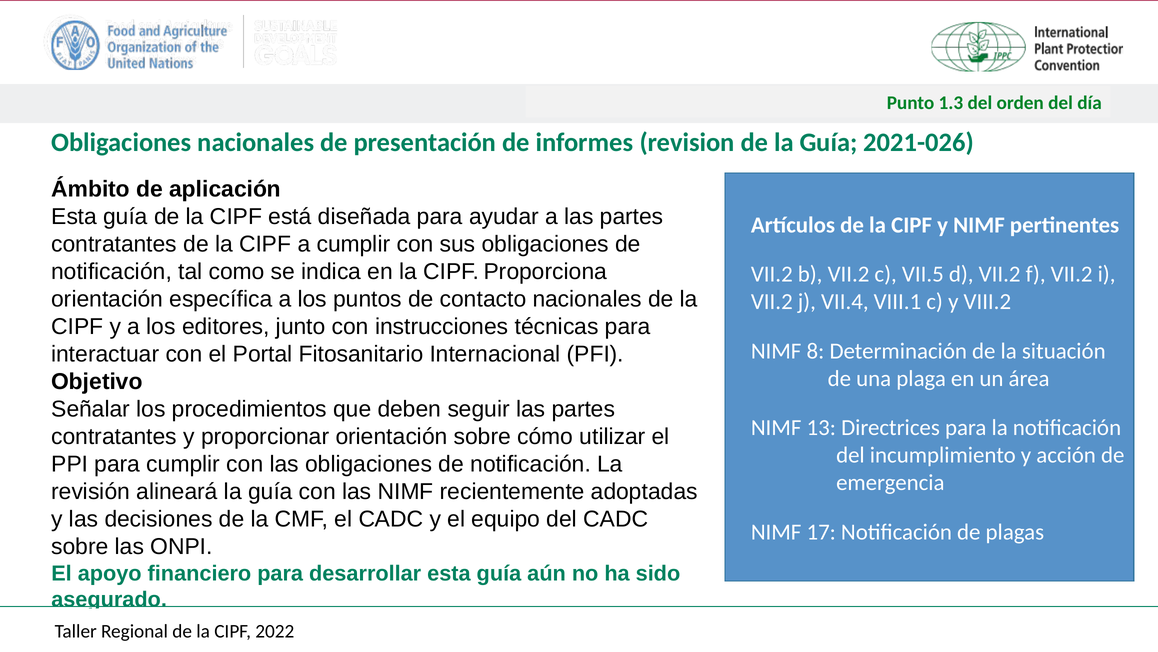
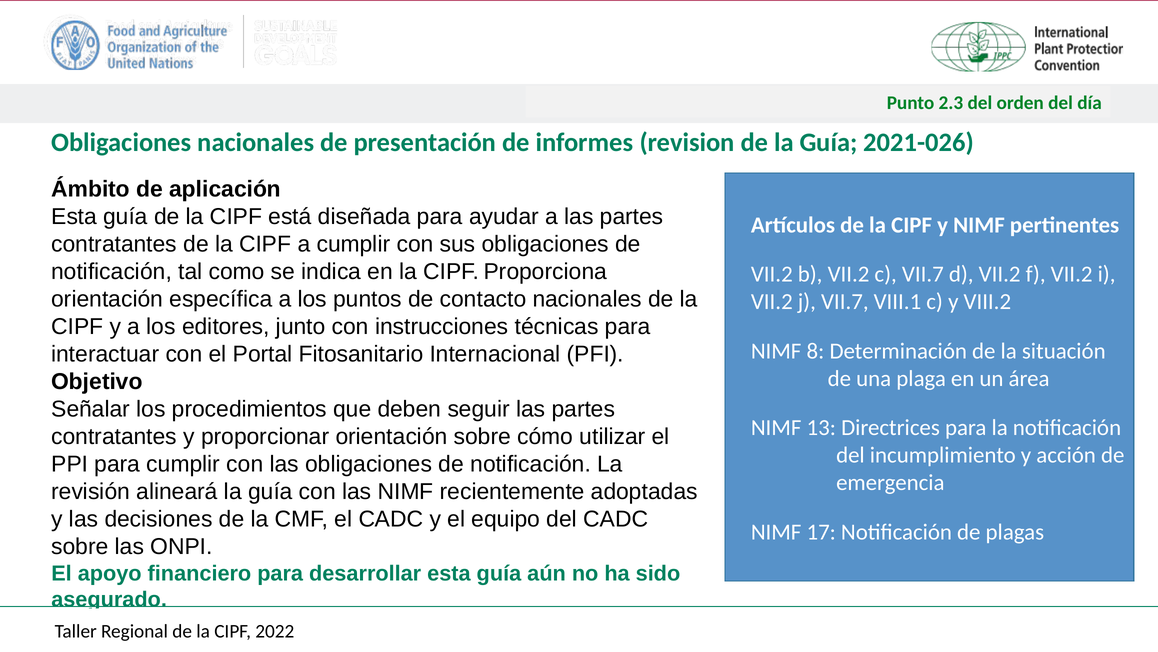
1.3: 1.3 -> 2.3 (951, 103)
c VII.5: VII.5 -> VII.7 (923, 274)
j VII.4: VII.4 -> VII.7 (845, 302)
